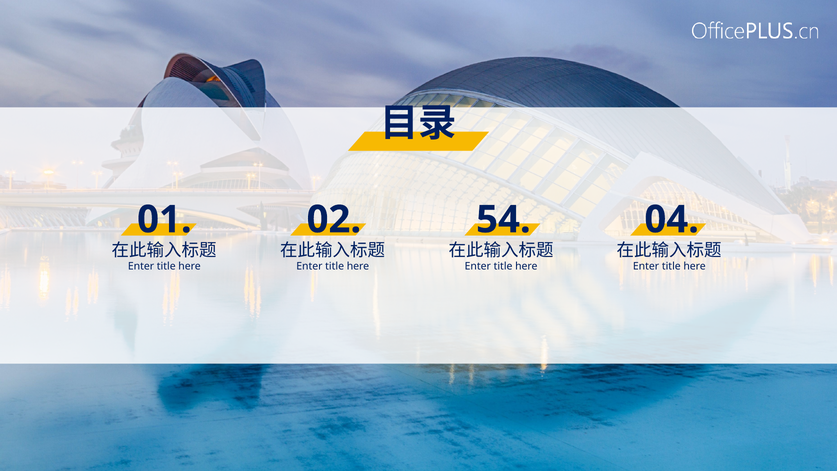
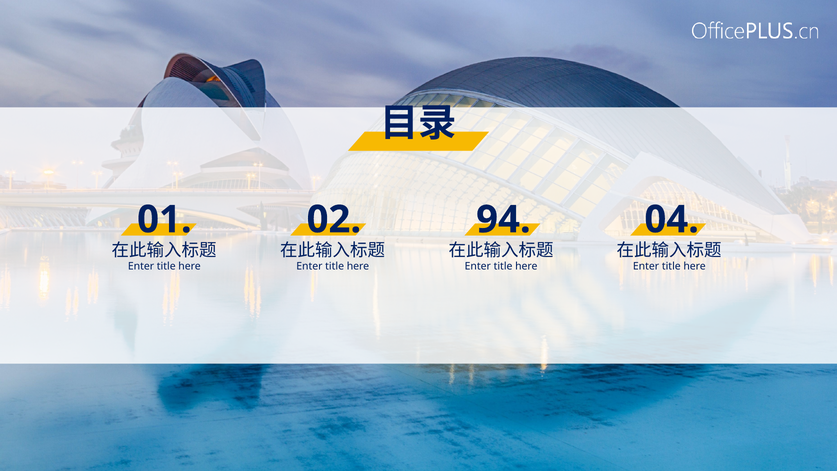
54: 54 -> 94 (503, 220)
